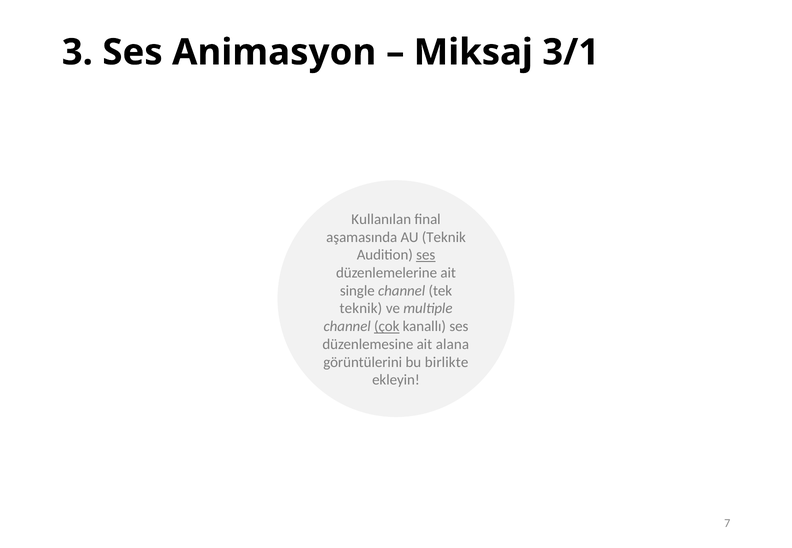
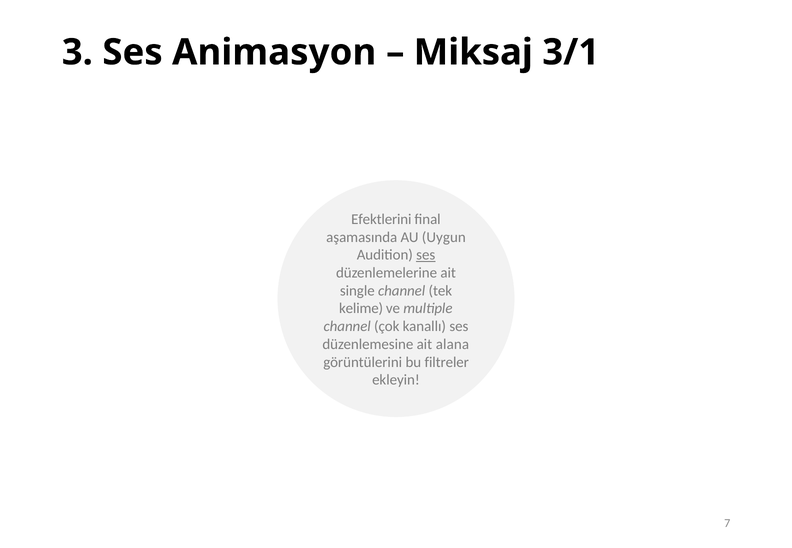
Kullanılan: Kullanılan -> Efektlerini (381, 220)
AU Teknik: Teknik -> Uygun (444, 237)
teknik: teknik -> kelime (361, 309)
çok underline: present -> none (387, 327)
birlikte: birlikte -> filtreler (447, 362)
